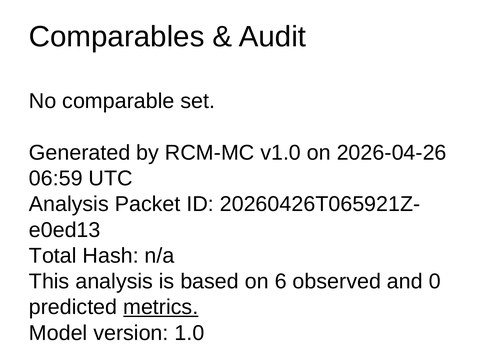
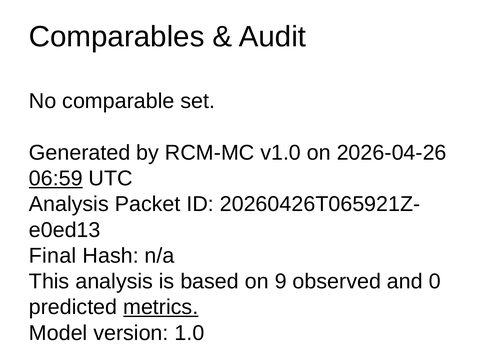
06:59 underline: none -> present (56, 179)
Total: Total -> Final (53, 256)
6: 6 -> 9 (281, 282)
